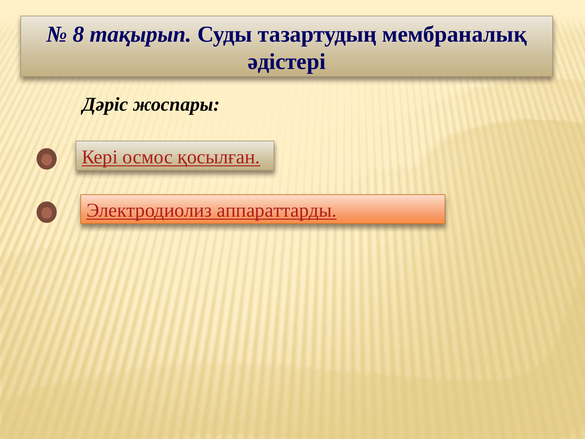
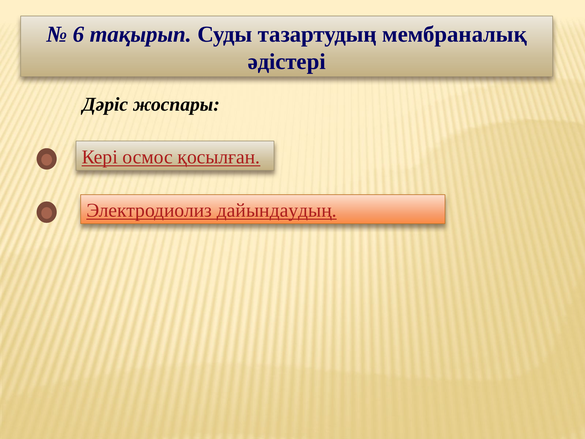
8: 8 -> 6 (79, 34)
аппараттарды: аппараттарды -> дайындаудың (277, 210)
